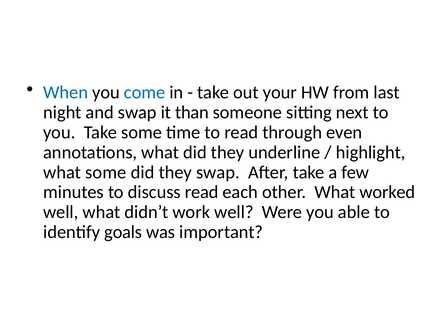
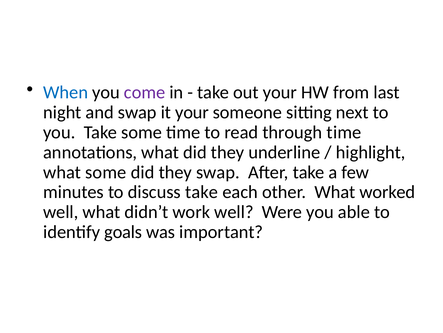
come colour: blue -> purple (145, 92)
it than: than -> your (192, 112)
through even: even -> time (344, 132)
discuss read: read -> take (202, 192)
